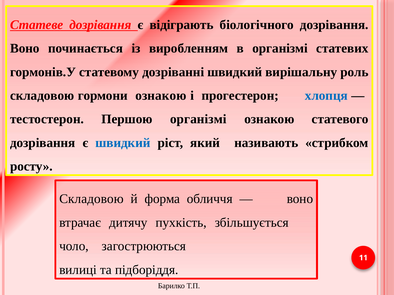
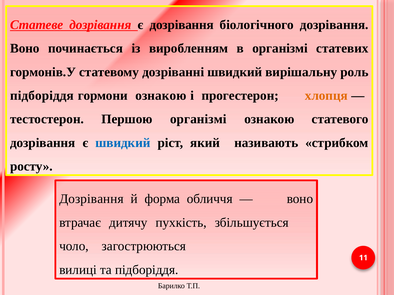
є відіграють: відіграють -> дозрівання (182, 25)
складовою: складовою -> підборіддя (42, 96)
хлопця colour: blue -> orange (326, 96)
Складовою: Складовою -> Дозрівання (91, 199)
